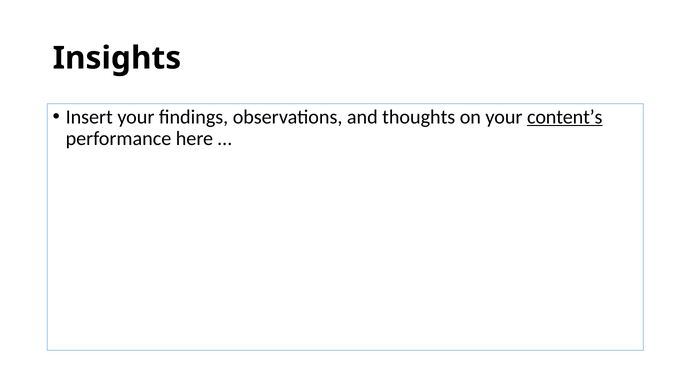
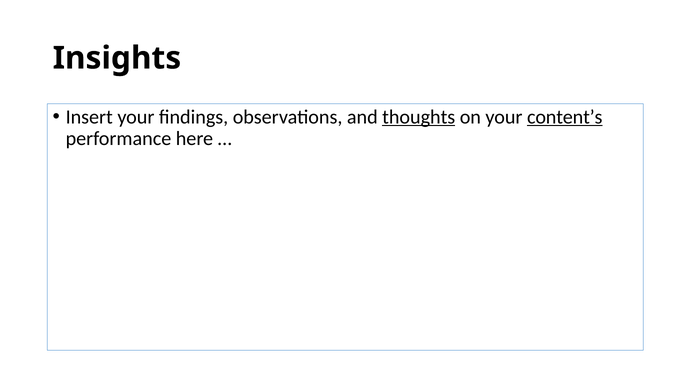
thoughts underline: none -> present (419, 117)
